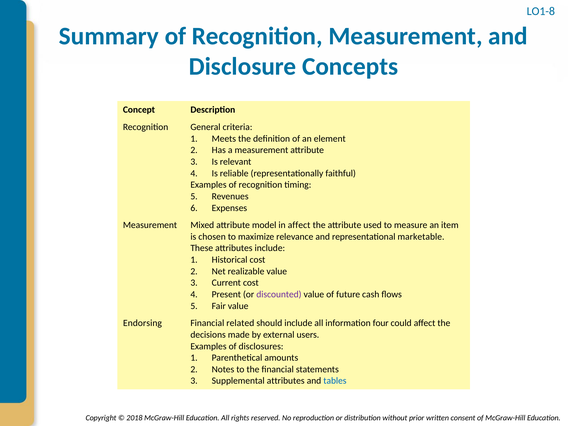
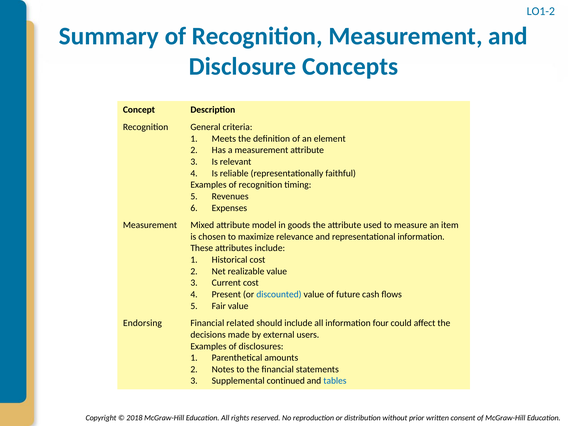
LO1-8: LO1-8 -> LO1-2 (541, 11)
in affect: affect -> goods (299, 225)
representational marketable: marketable -> information (421, 237)
discounted colour: purple -> blue (279, 294)
Supplemental attributes: attributes -> continued (286, 381)
